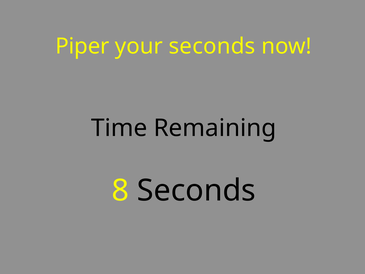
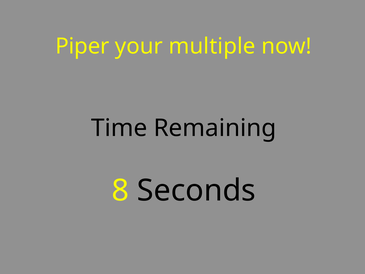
your seconds: seconds -> multiple (212, 46)
